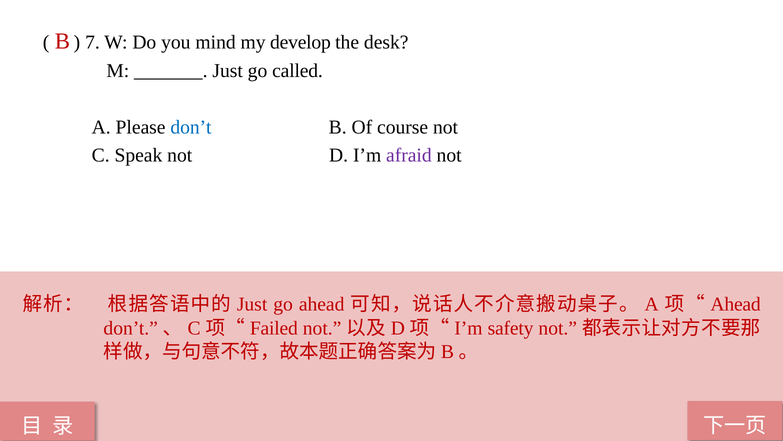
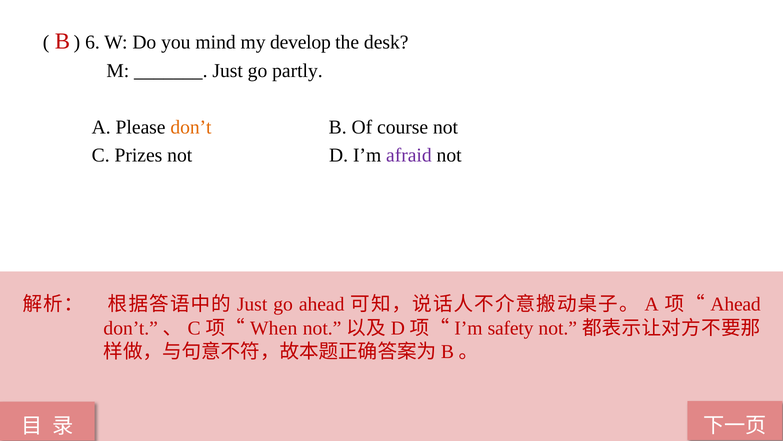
7: 7 -> 6 (92, 42)
called: called -> partly (297, 71)
don’t colour: blue -> orange (191, 127)
Speak: Speak -> Prizes (138, 155)
Failed: Failed -> When (274, 328)
